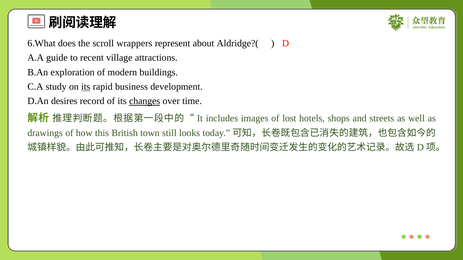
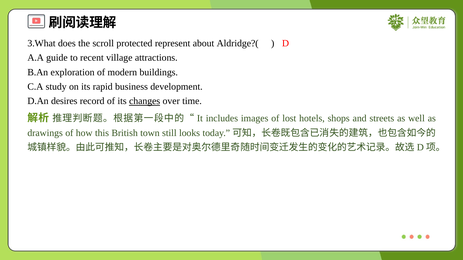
6.What: 6.What -> 3.What (41, 43)
wrappers: wrappers -> protected (134, 43)
its underline: present -> none (86, 87)
